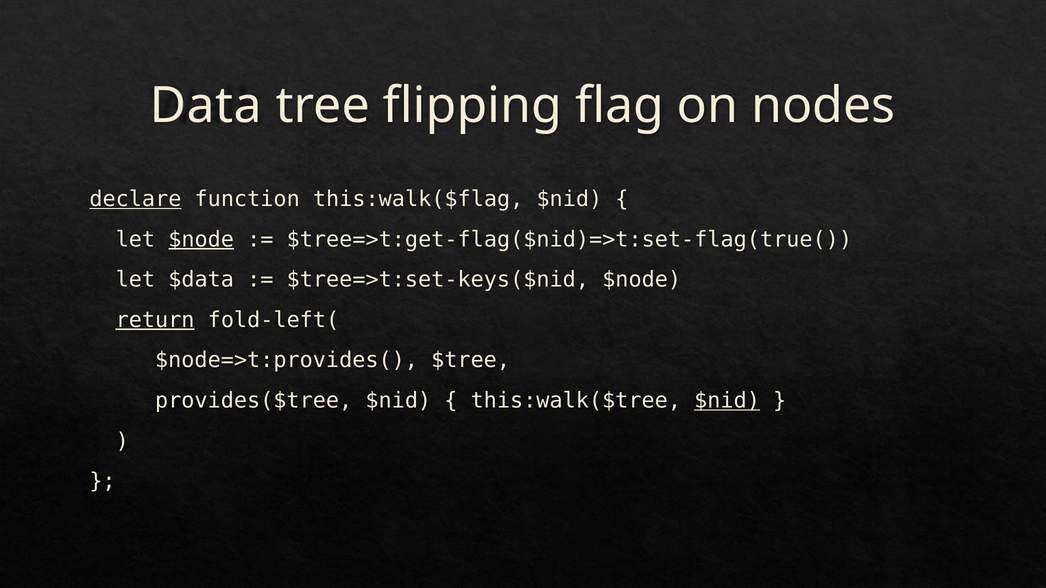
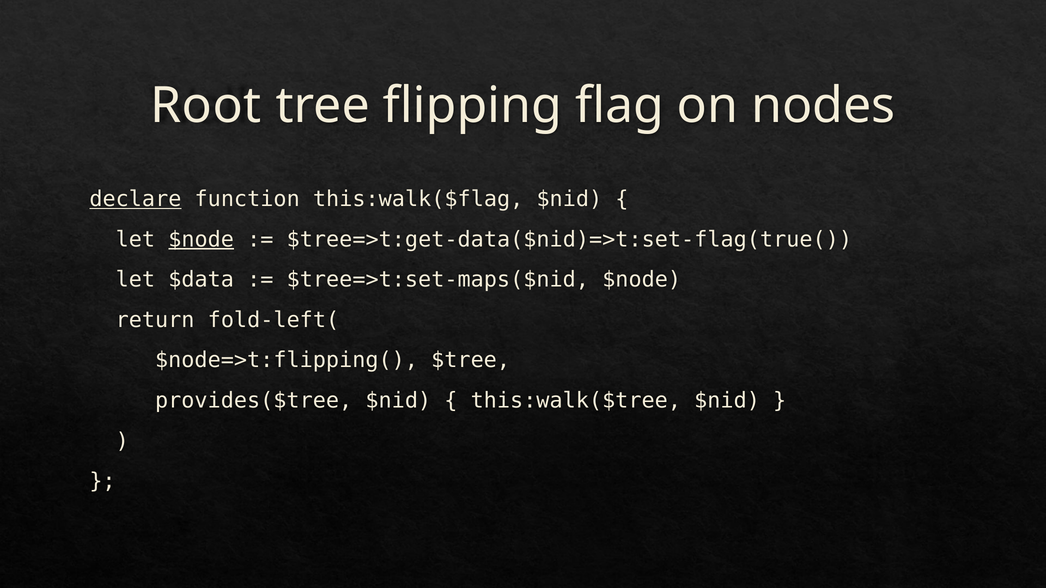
Data: Data -> Root (206, 106)
$tree=>t:get-flag($nid)=>t:set-flag(true(: $tree=>t:get-flag($nid)=>t:set-flag(true( -> $tree=>t:get-data($nid)=>t:set-flag(true( (569, 240)
$tree=>t:set-keys($nid: $tree=>t:set-keys($nid -> $tree=>t:set-maps($nid (438, 280)
return underline: present -> none (155, 320)
$node=>t:provides(: $node=>t:provides( -> $node=>t:flipping( (287, 360)
$nid underline: present -> none (727, 401)
